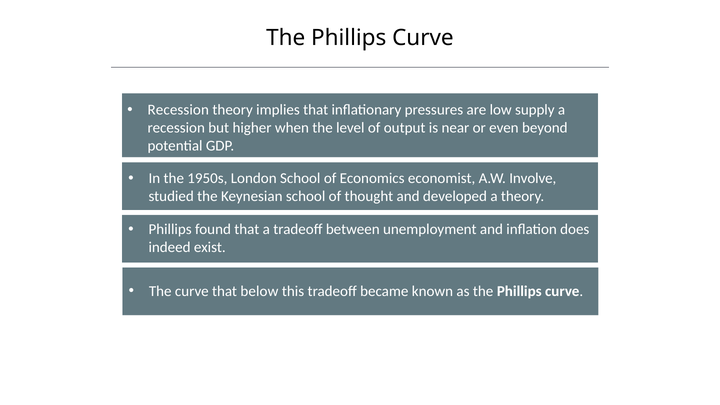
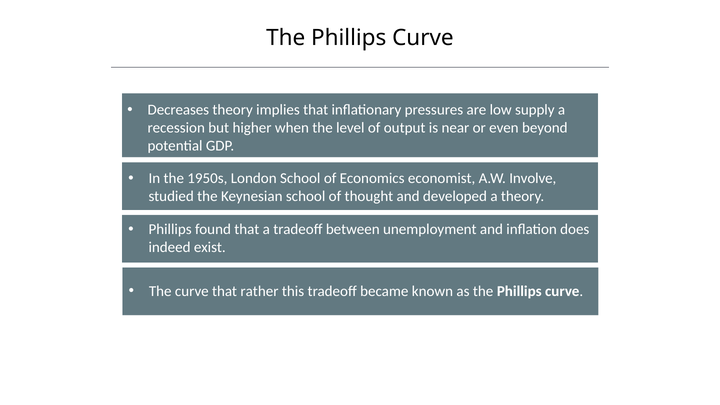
Recession: Recession -> Decreases (178, 110)
below: below -> rather (259, 291)
